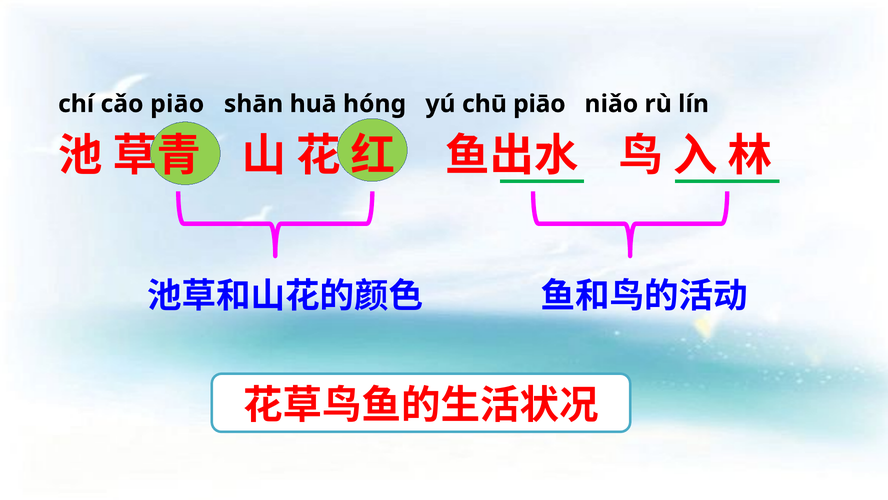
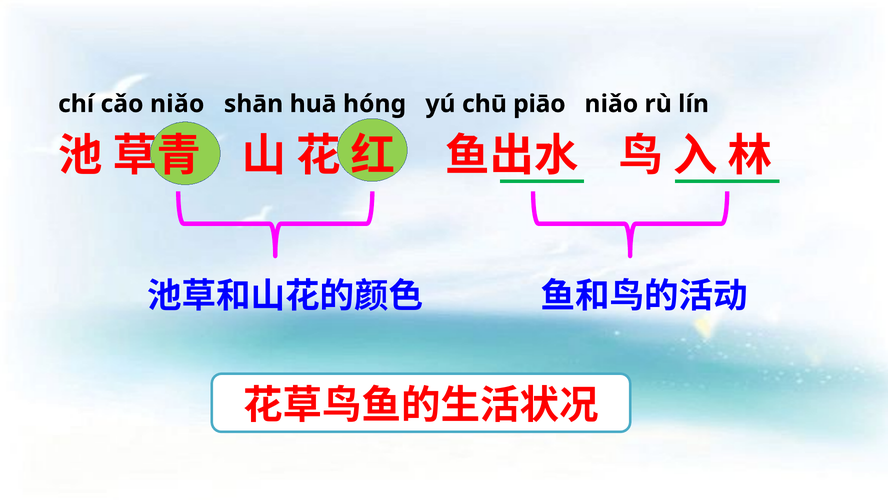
cǎo piāo: piāo -> niǎo (177, 104)
